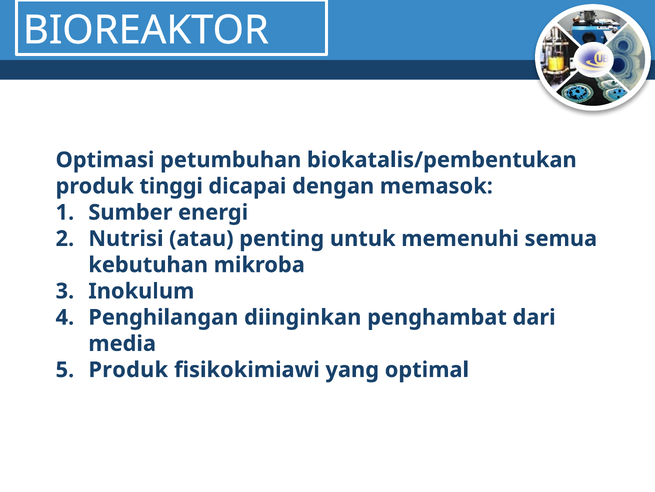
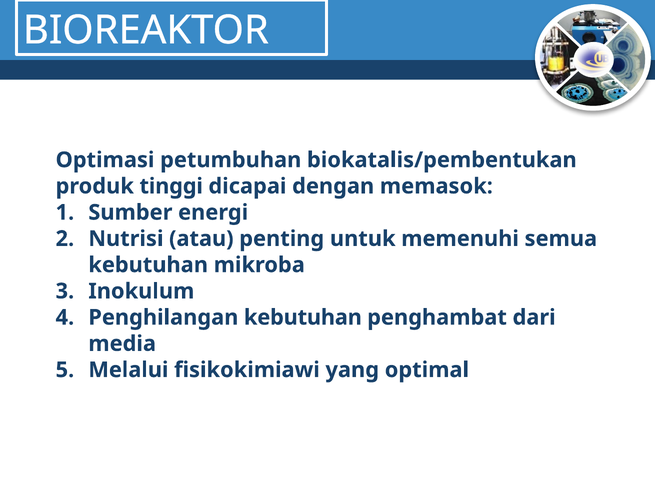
Penghilangan diinginkan: diinginkan -> kebutuhan (303, 317)
Produk: Produk -> Melalui (128, 369)
